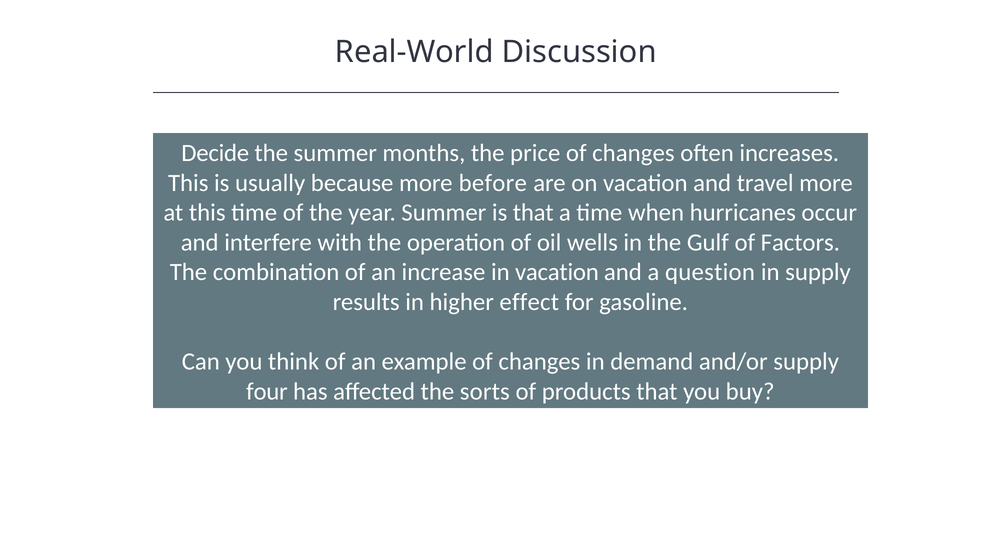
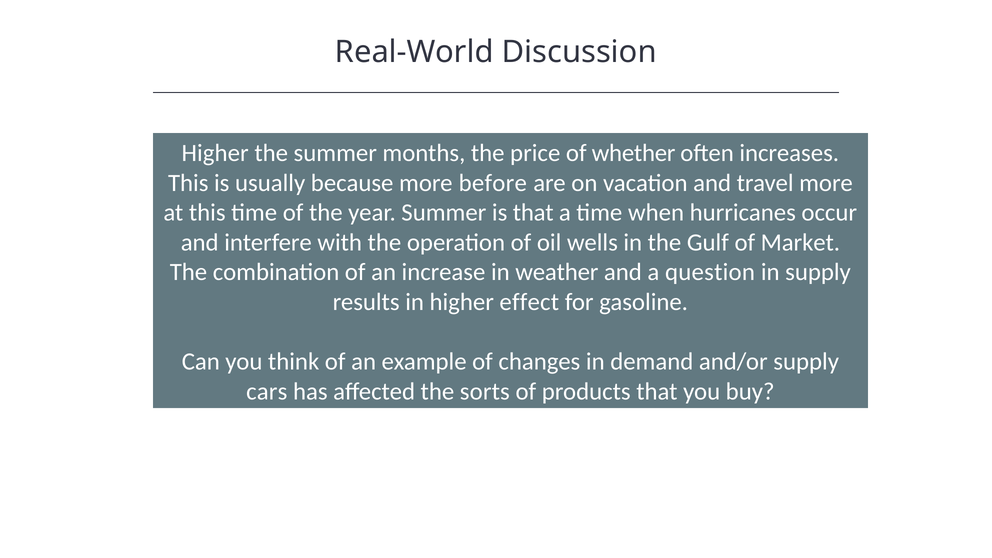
Decide: Decide -> Higher (215, 153)
price of changes: changes -> whether (634, 153)
Factors: Factors -> Market (800, 243)
in vacation: vacation -> weather (557, 272)
four: four -> cars (267, 391)
